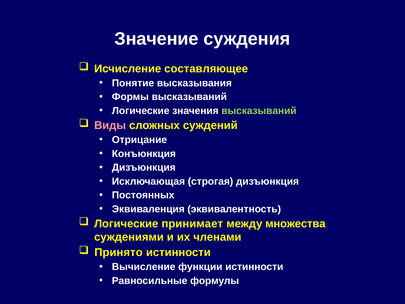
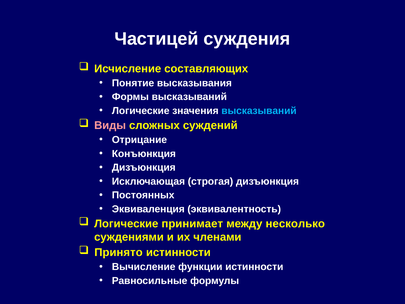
Значение: Значение -> Частицей (157, 39)
составляющее: составляющее -> составляющих (206, 69)
высказываний colour: light green -> light blue (259, 111)
множества: множества -> несколько (295, 224)
